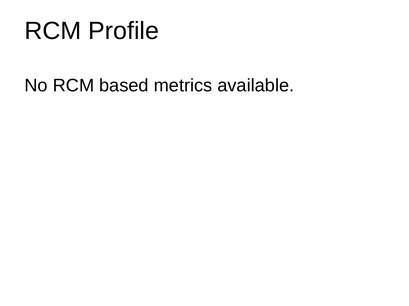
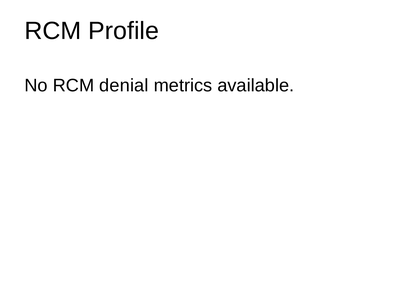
based: based -> denial (124, 86)
